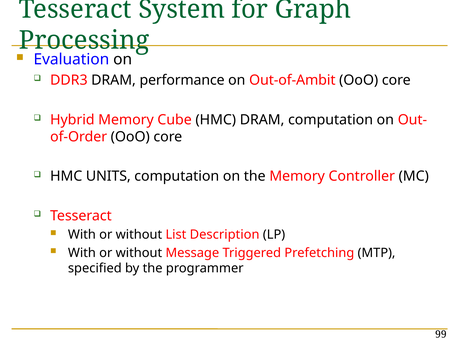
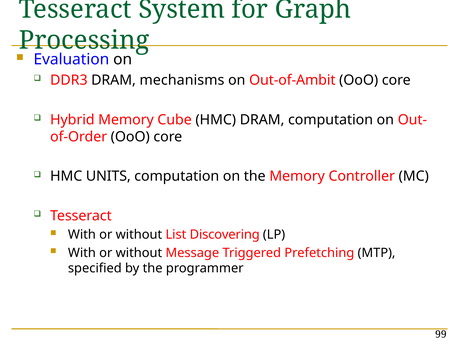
performance: performance -> mechanisms (182, 80)
Description: Description -> Discovering (225, 234)
